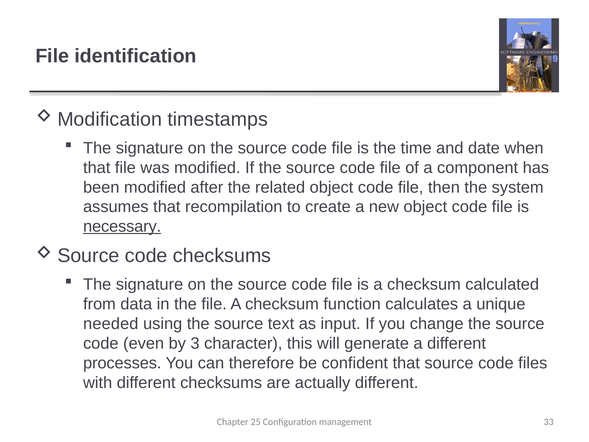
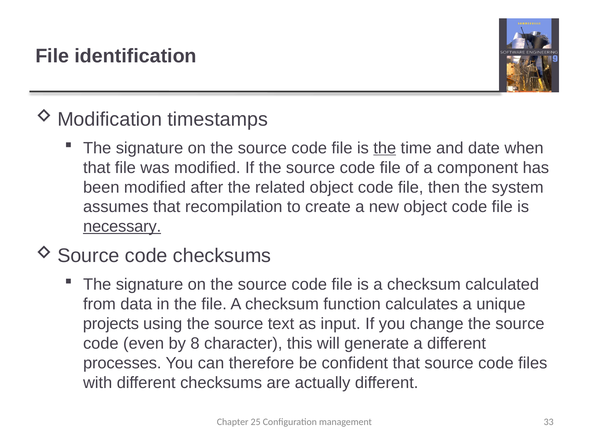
the underline: none -> present (385, 148)
needed: needed -> projects (111, 324)
3: 3 -> 8 (195, 343)
